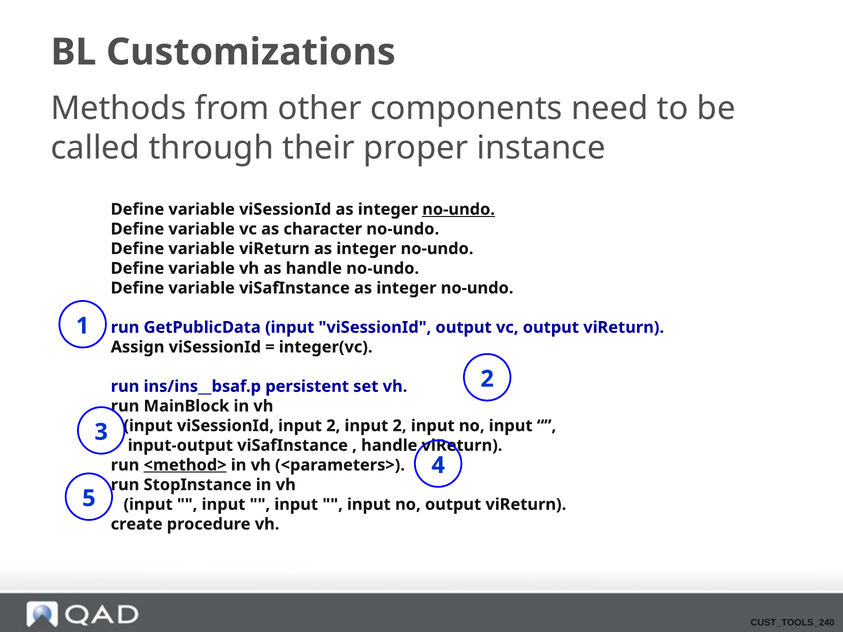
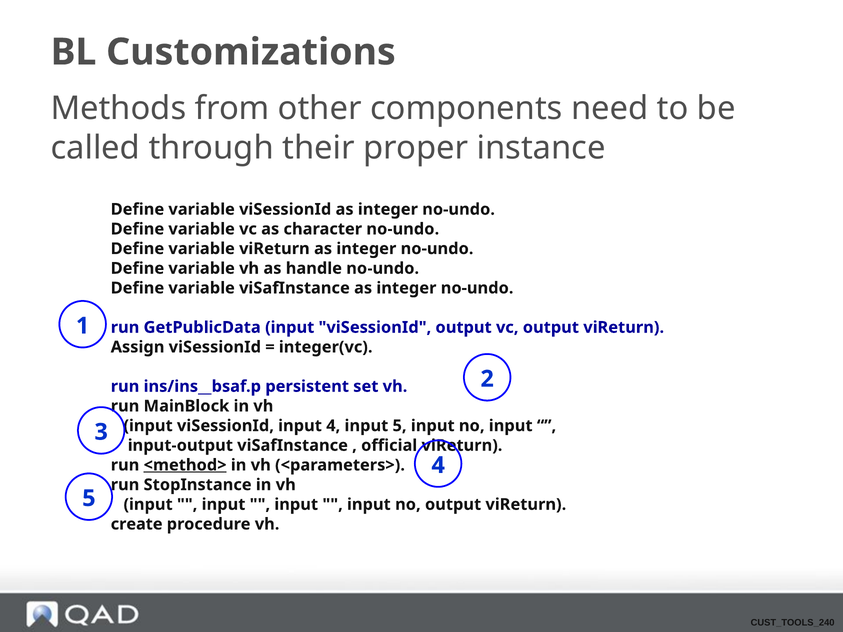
no-undo underline: present -> none (459, 209)
viSessionId input 2: 2 -> 4 (333, 426)
2: 2 -> 5 (400, 426)
handle: handle -> official (389, 446)
